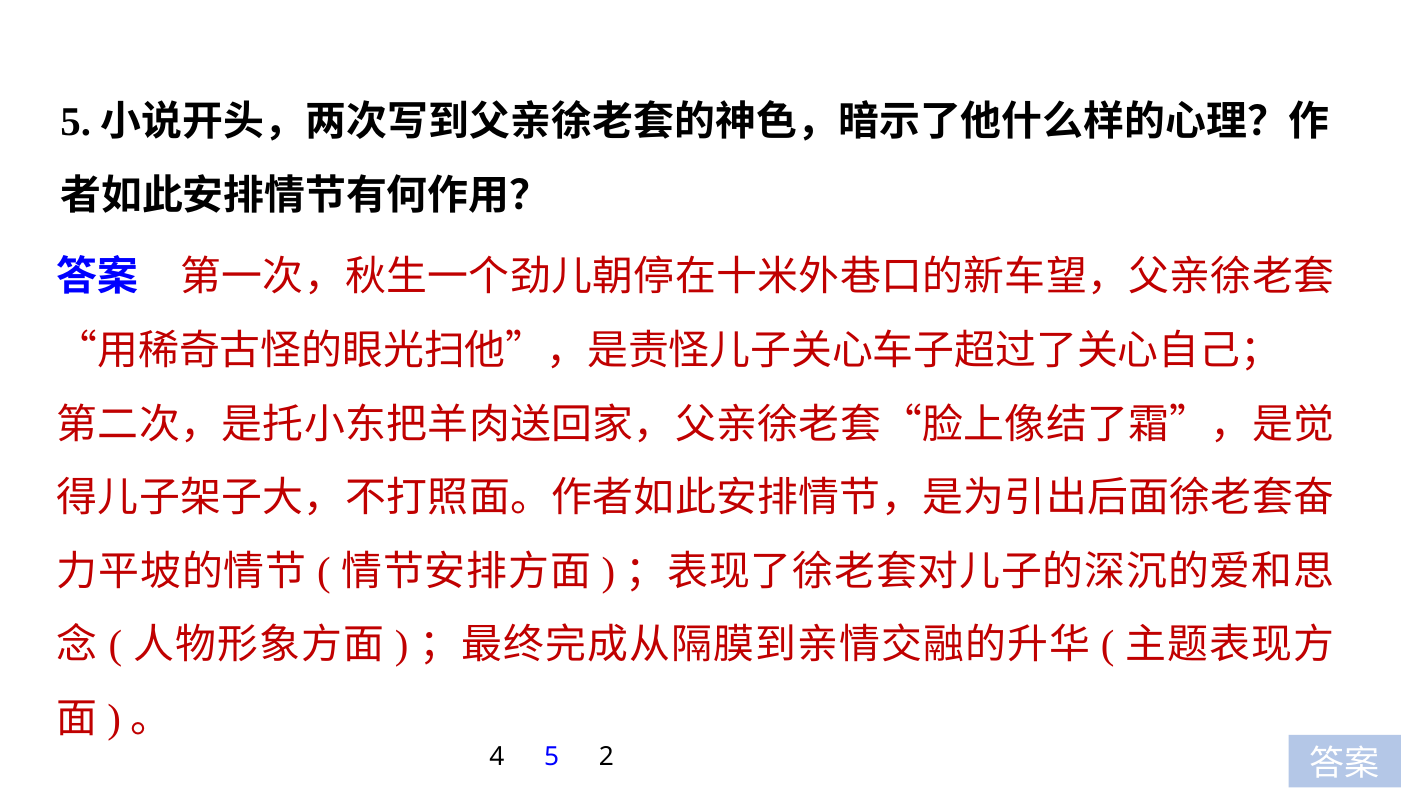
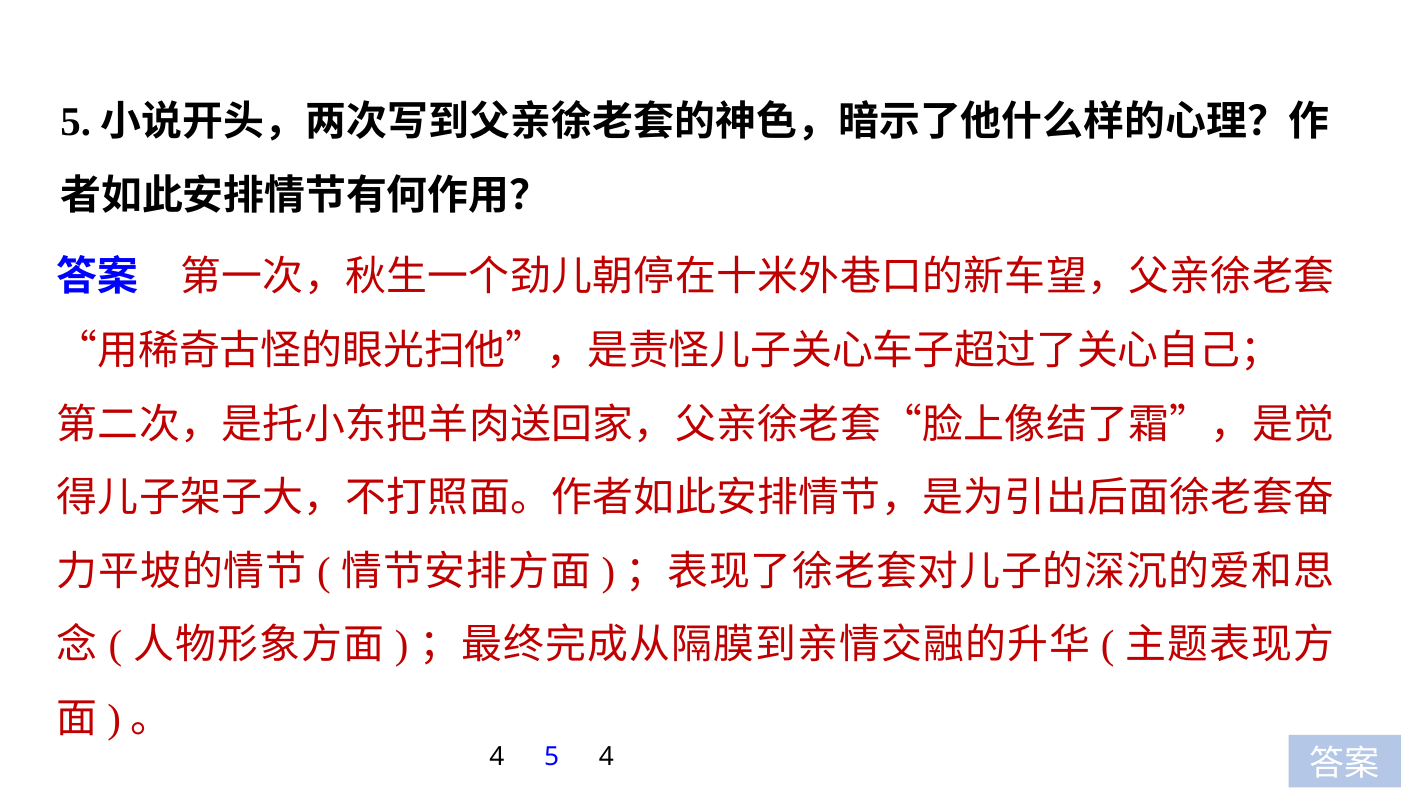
5 2: 2 -> 4 (606, 757)
